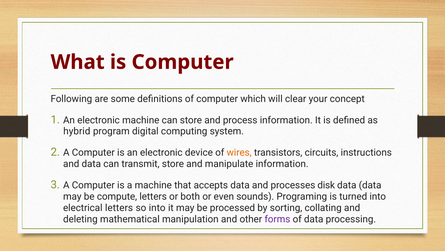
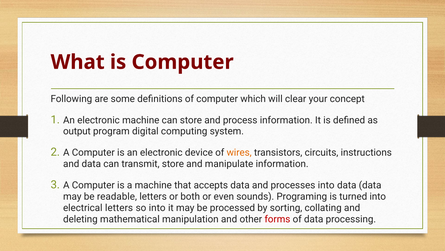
hybrid: hybrid -> output (77, 131)
processes disk: disk -> into (326, 185)
compute: compute -> readable (117, 196)
forms colour: purple -> red (277, 219)
